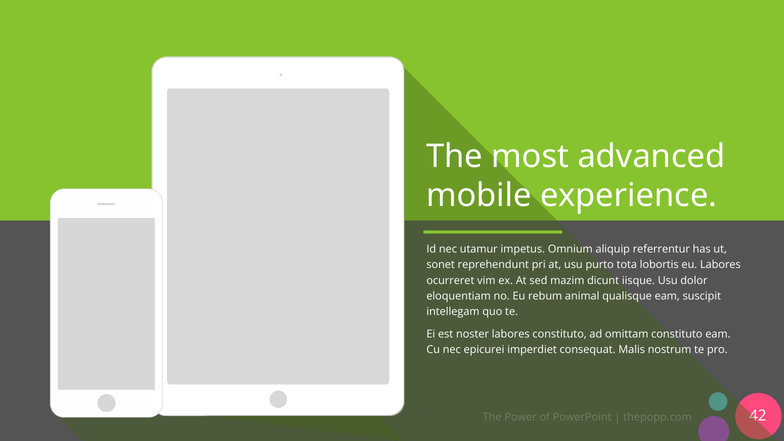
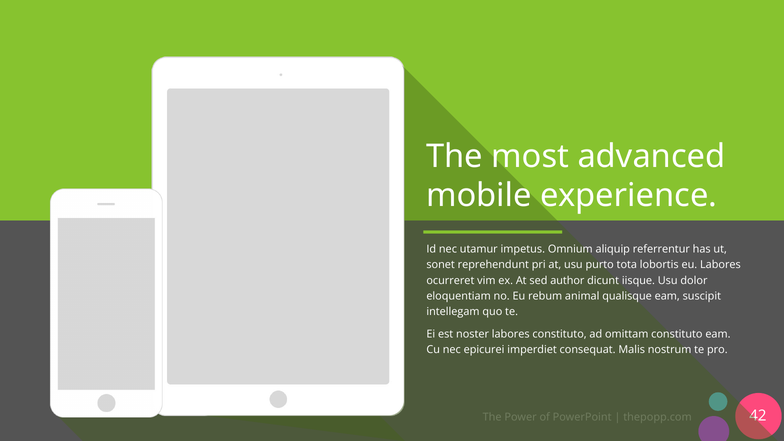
mazim: mazim -> author (567, 280)
